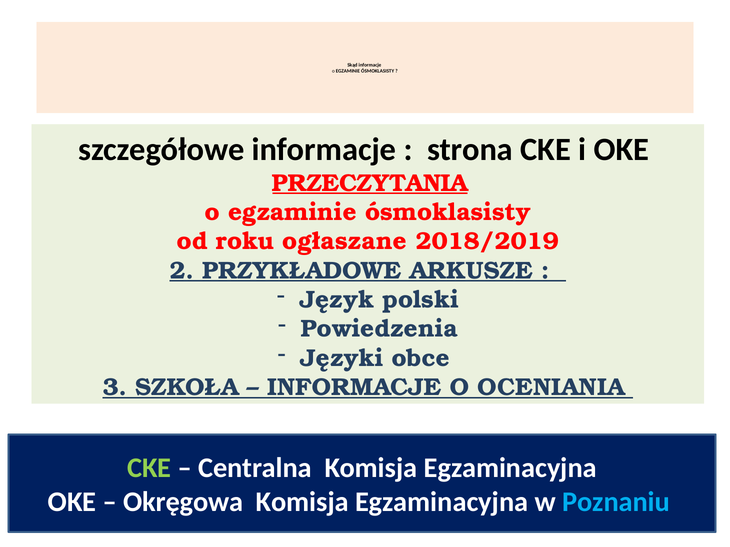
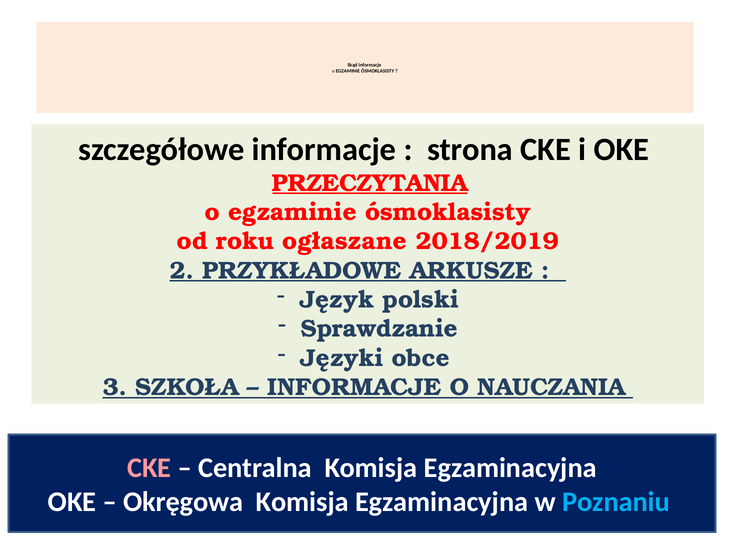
Powiedzenia: Powiedzenia -> Sprawdzanie (379, 329)
OCENIANIA: OCENIANIA -> NAUCZANIA (551, 388)
CKE colour: light green -> pink (149, 468)
